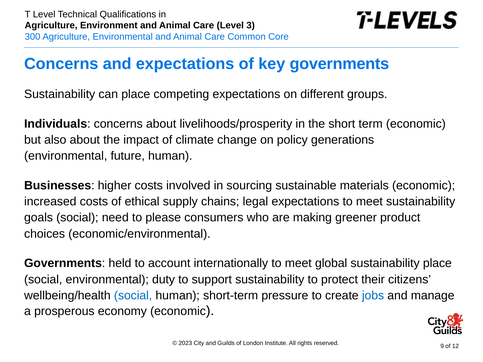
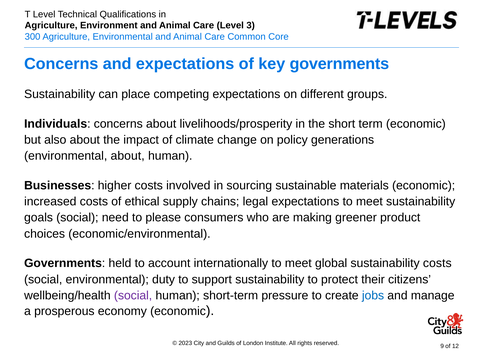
environmental future: future -> about (128, 156)
sustainability place: place -> costs (437, 263)
social colour: blue -> purple (133, 296)
